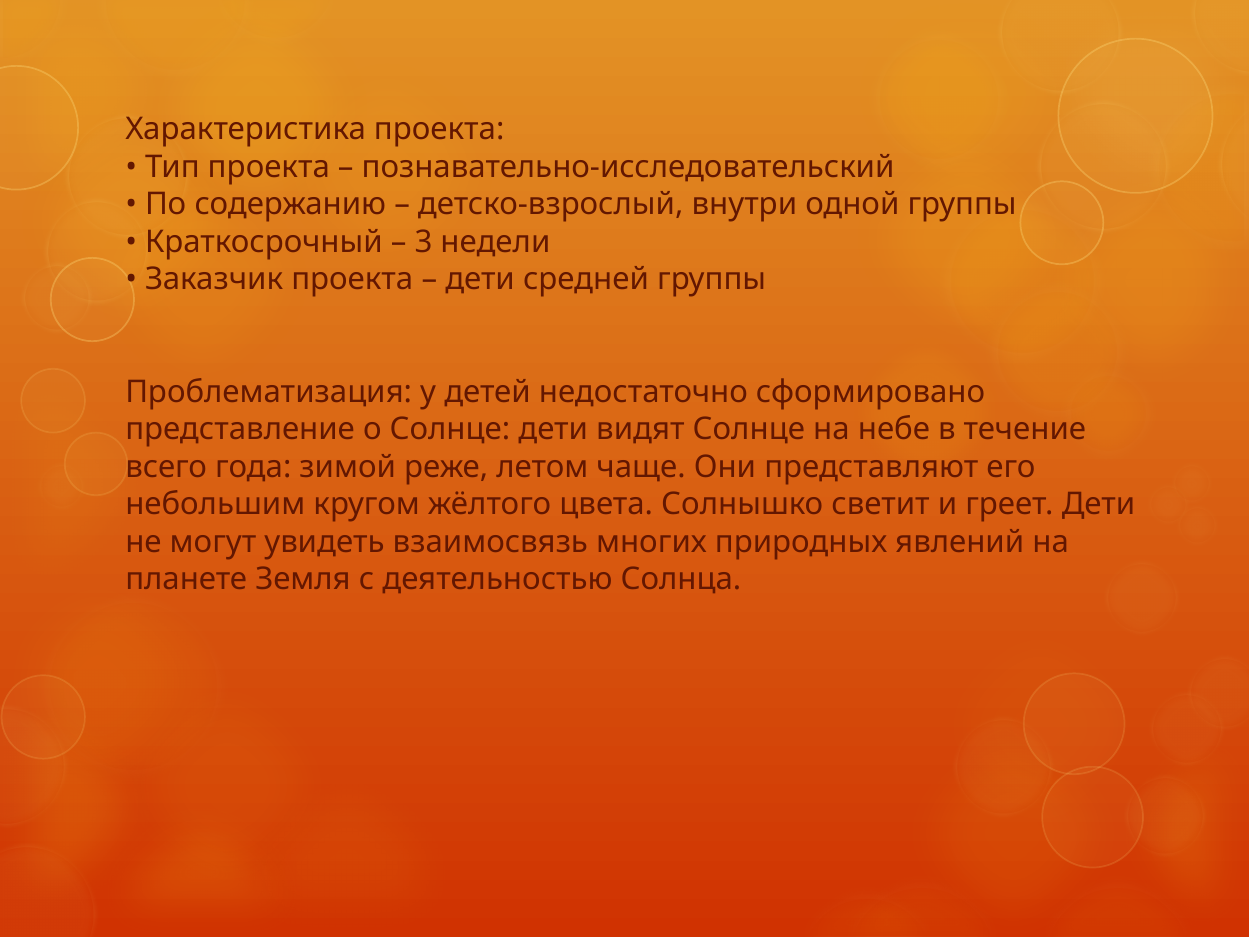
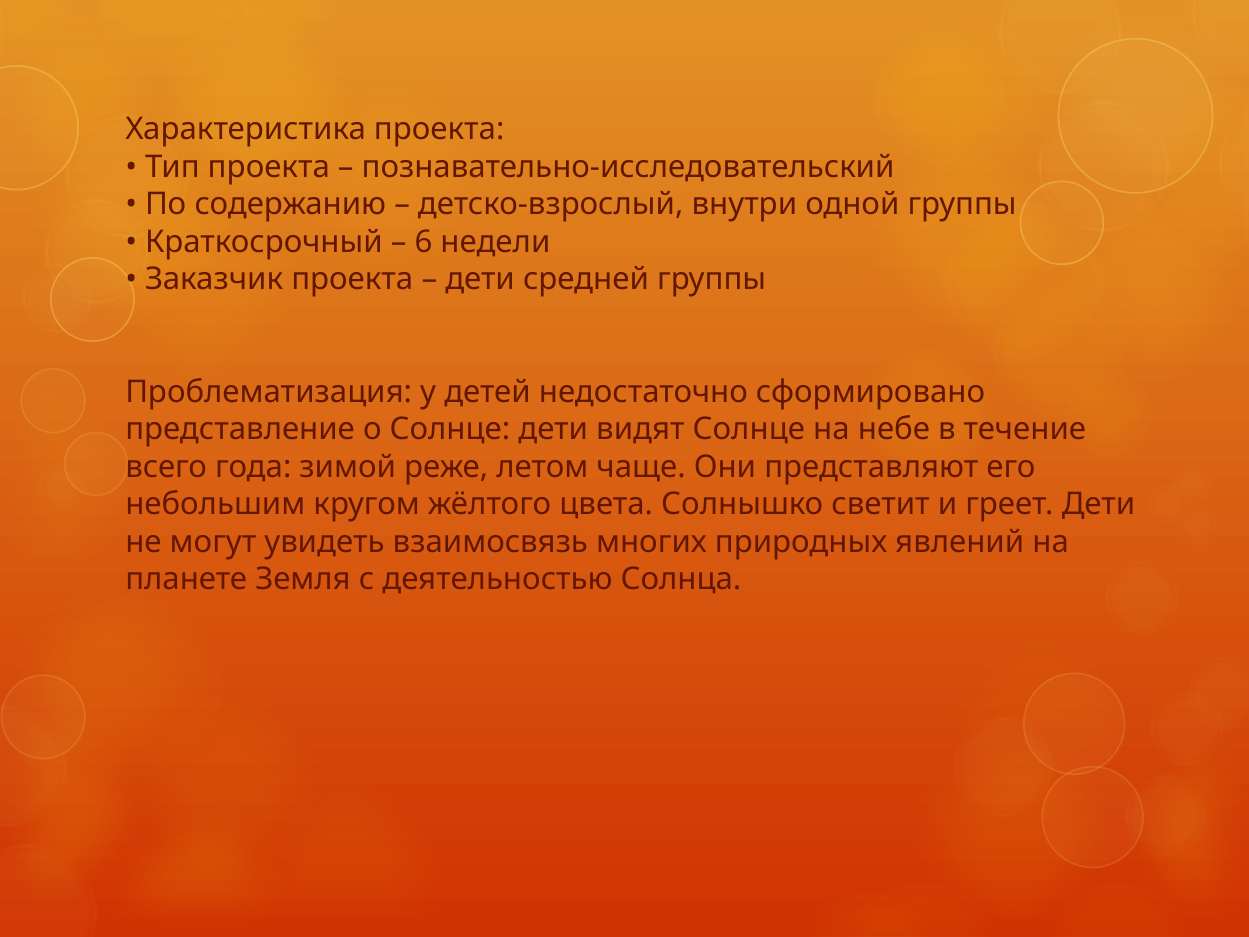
3: 3 -> 6 (423, 242)
